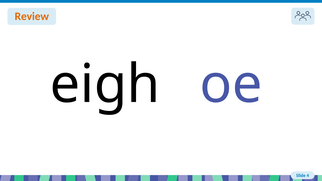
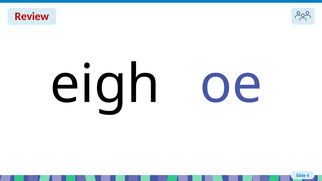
Review colour: orange -> red (32, 16)
